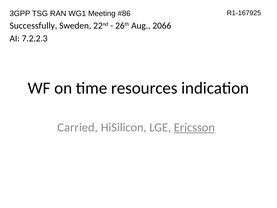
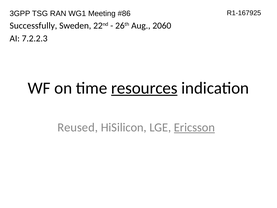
2066: 2066 -> 2060 (162, 26)
resources underline: none -> present (144, 88)
Carried: Carried -> Reused (78, 127)
